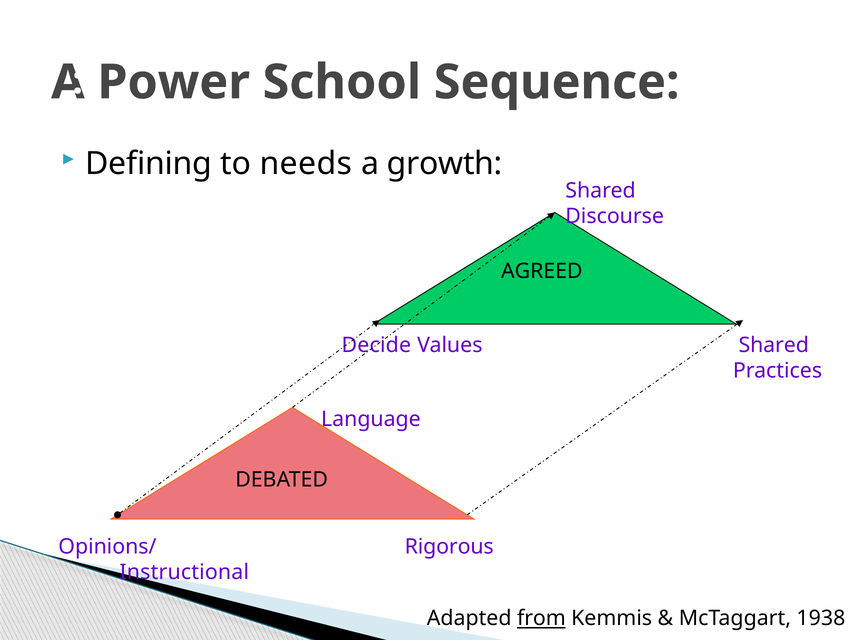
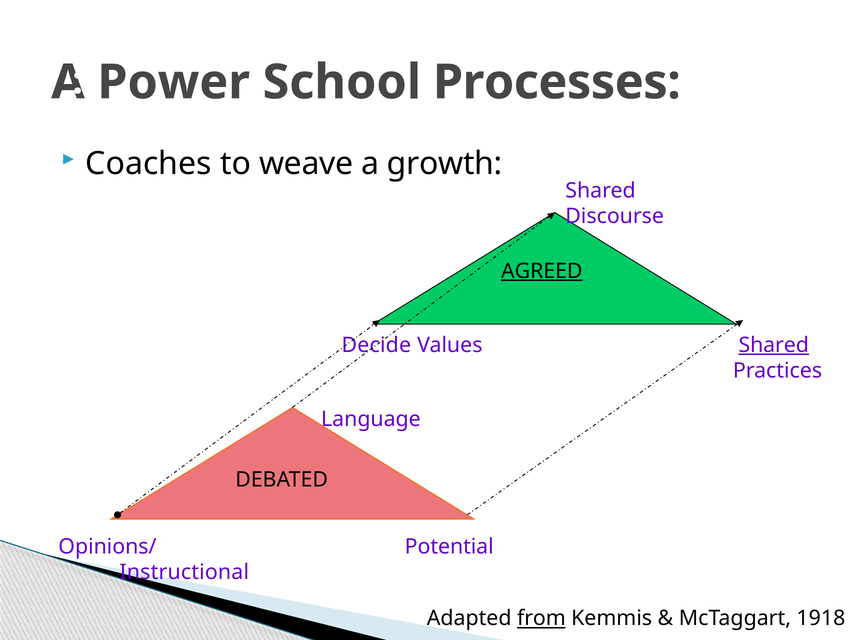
Sequence: Sequence -> Processes (557, 82)
Defining: Defining -> Coaches (149, 164)
needs: needs -> weave (306, 164)
AGREED underline: none -> present (542, 271)
Shared underline: none -> present (774, 345)
Rigorous: Rigorous -> Potential (449, 547)
1938: 1938 -> 1918 (821, 619)
